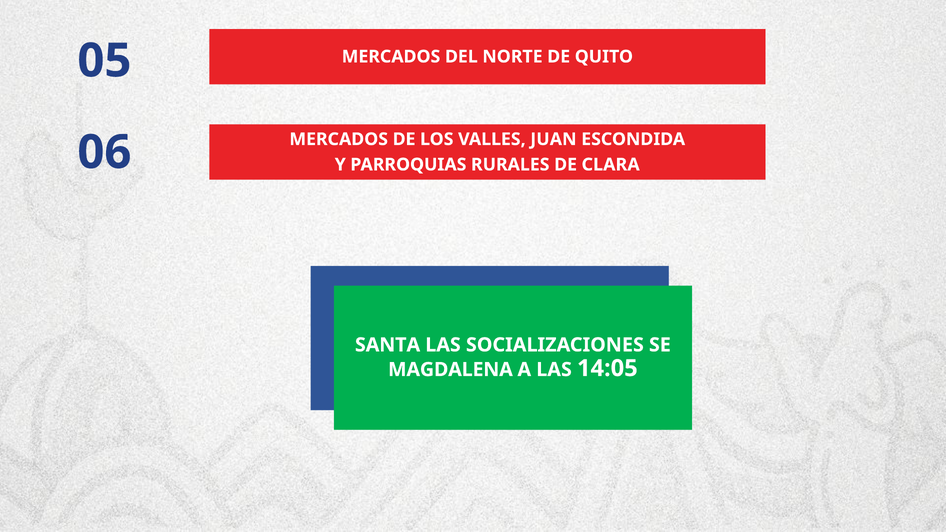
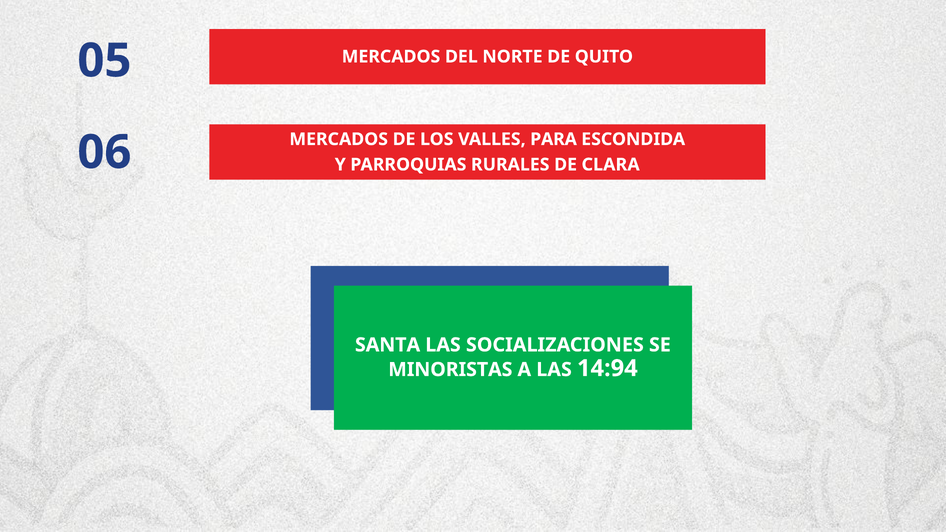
JUAN: JUAN -> PARA (554, 139)
MAGDALENA: MAGDALENA -> MINORISTAS (450, 370)
14:05: 14:05 -> 14:94 (607, 368)
